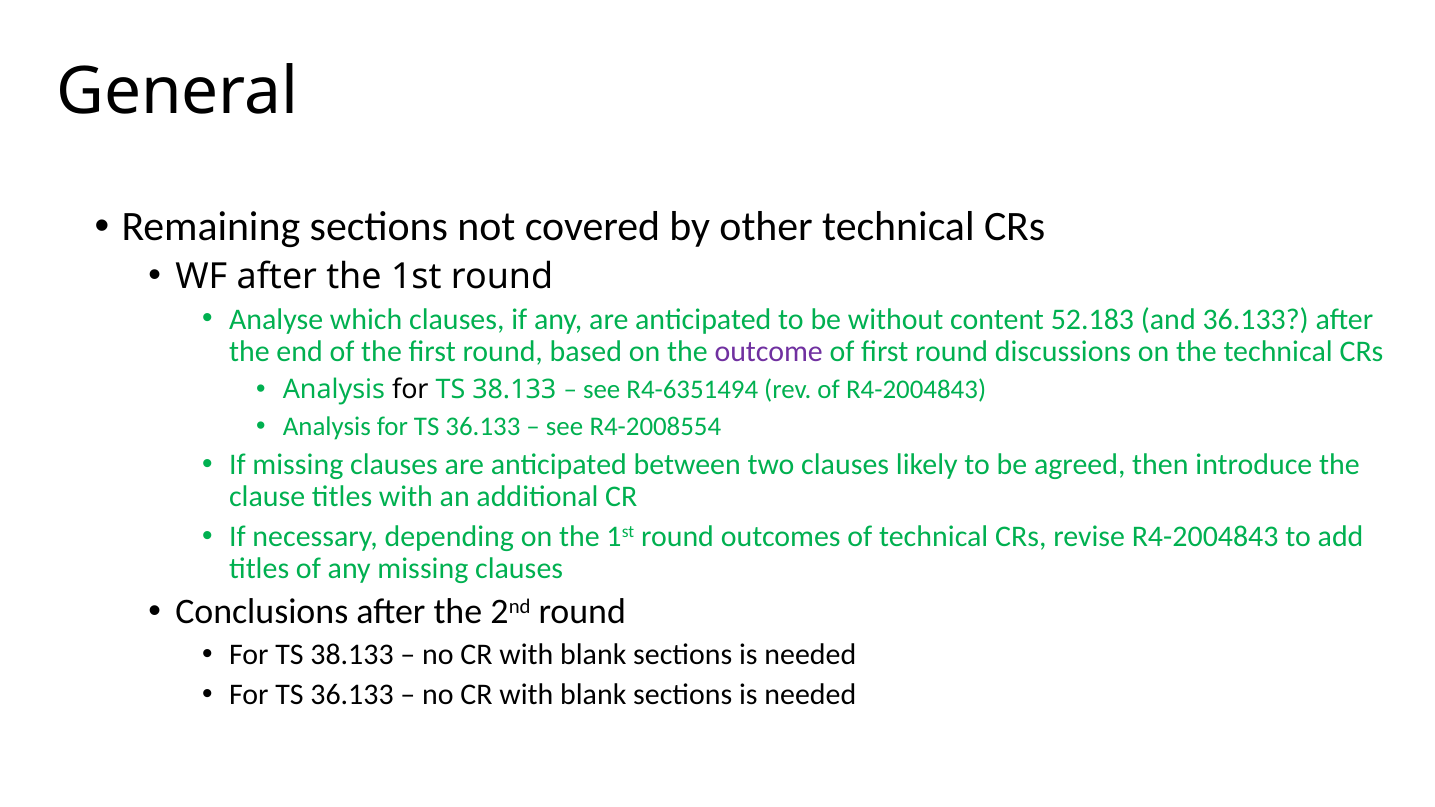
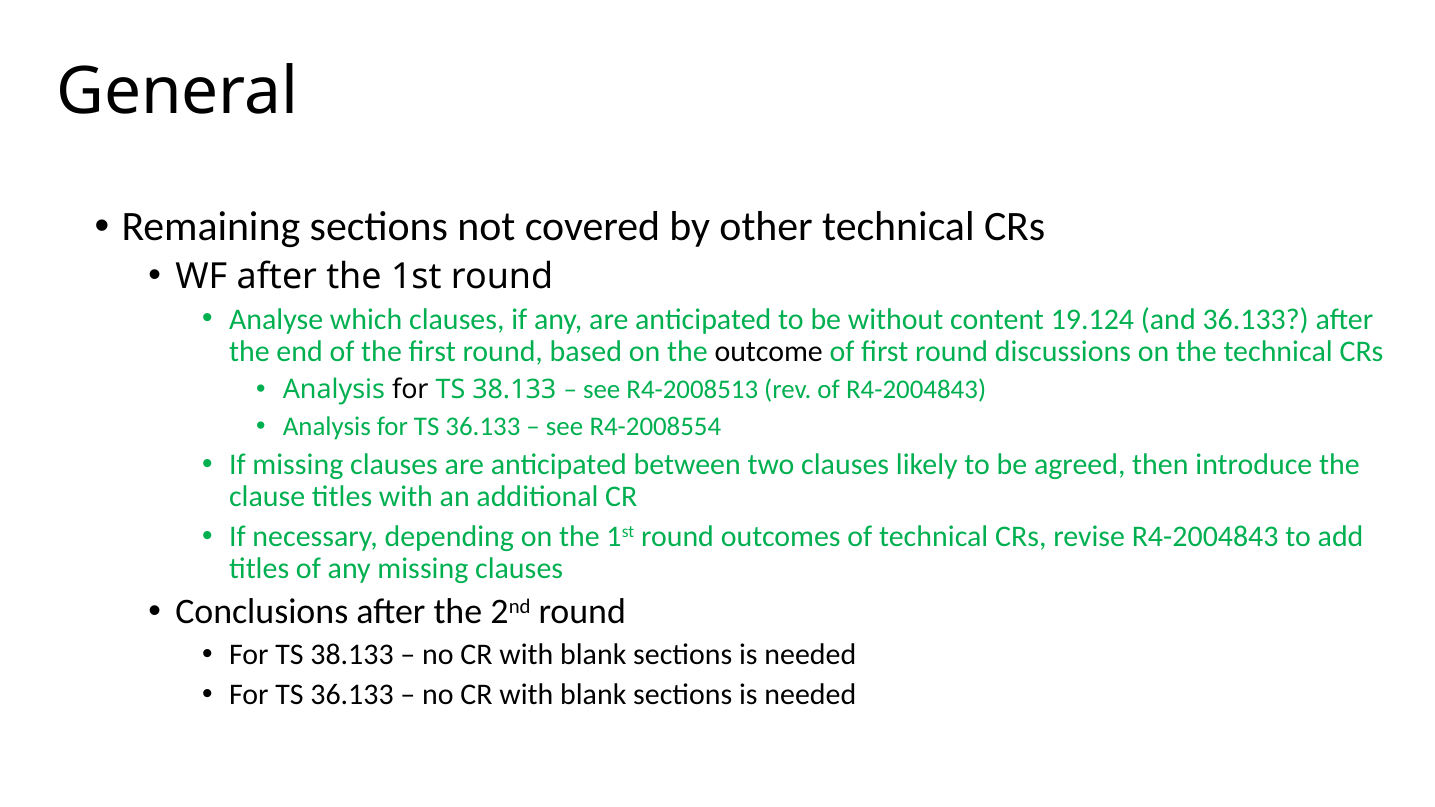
52.183: 52.183 -> 19.124 (1092, 319)
outcome colour: purple -> black (769, 352)
R4-6351494: R4-6351494 -> R4-2008513 (692, 390)
